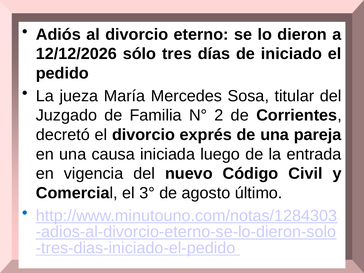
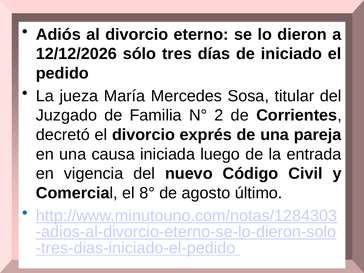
3°: 3° -> 8° (147, 193)
